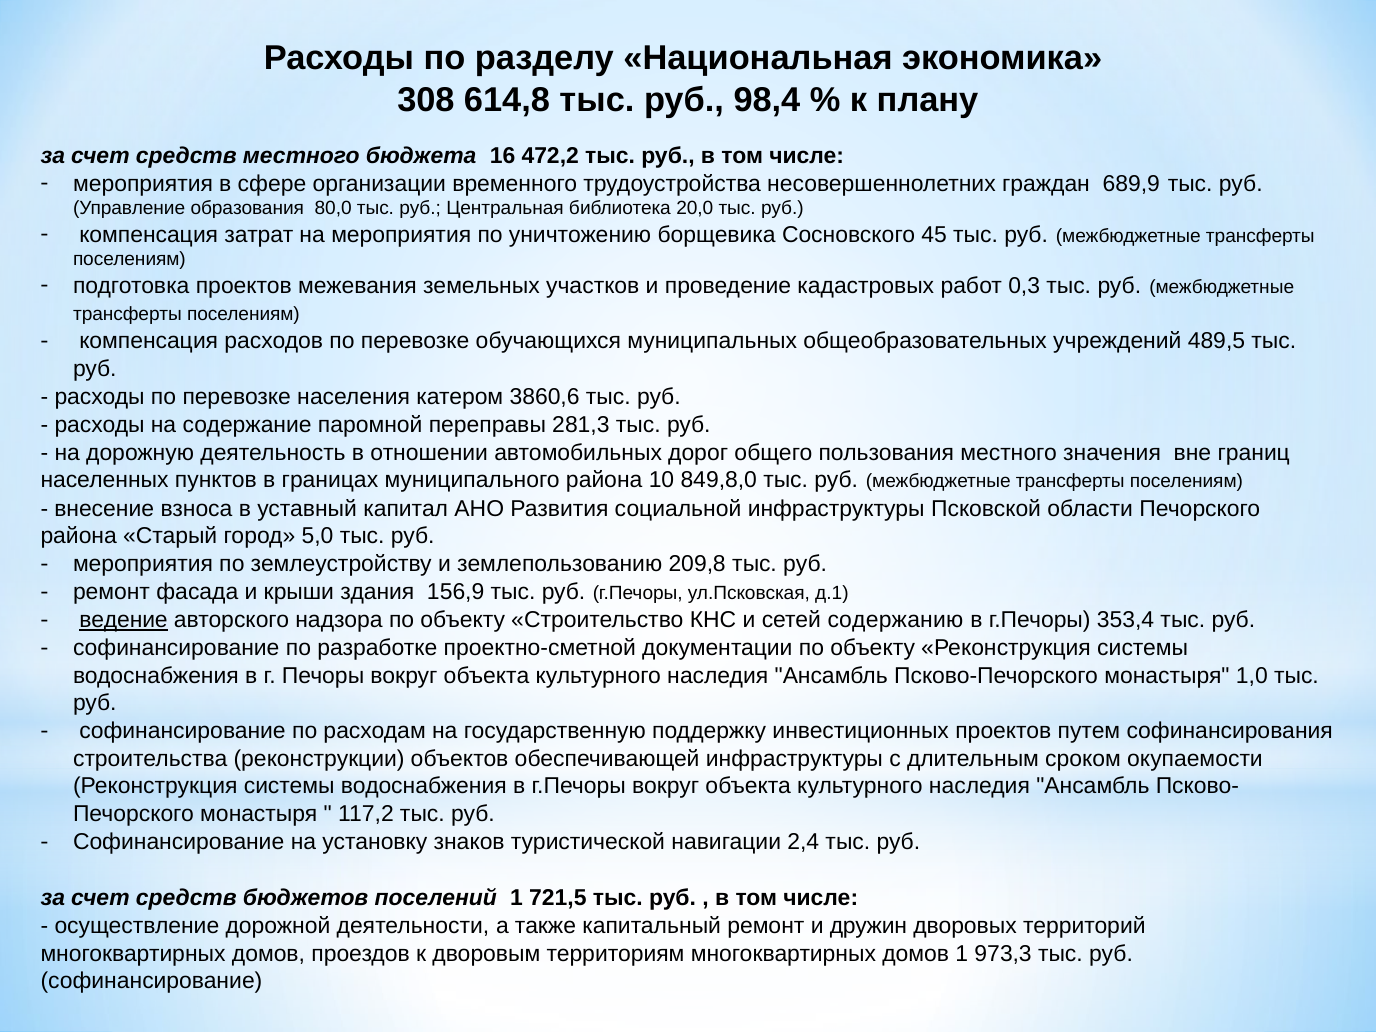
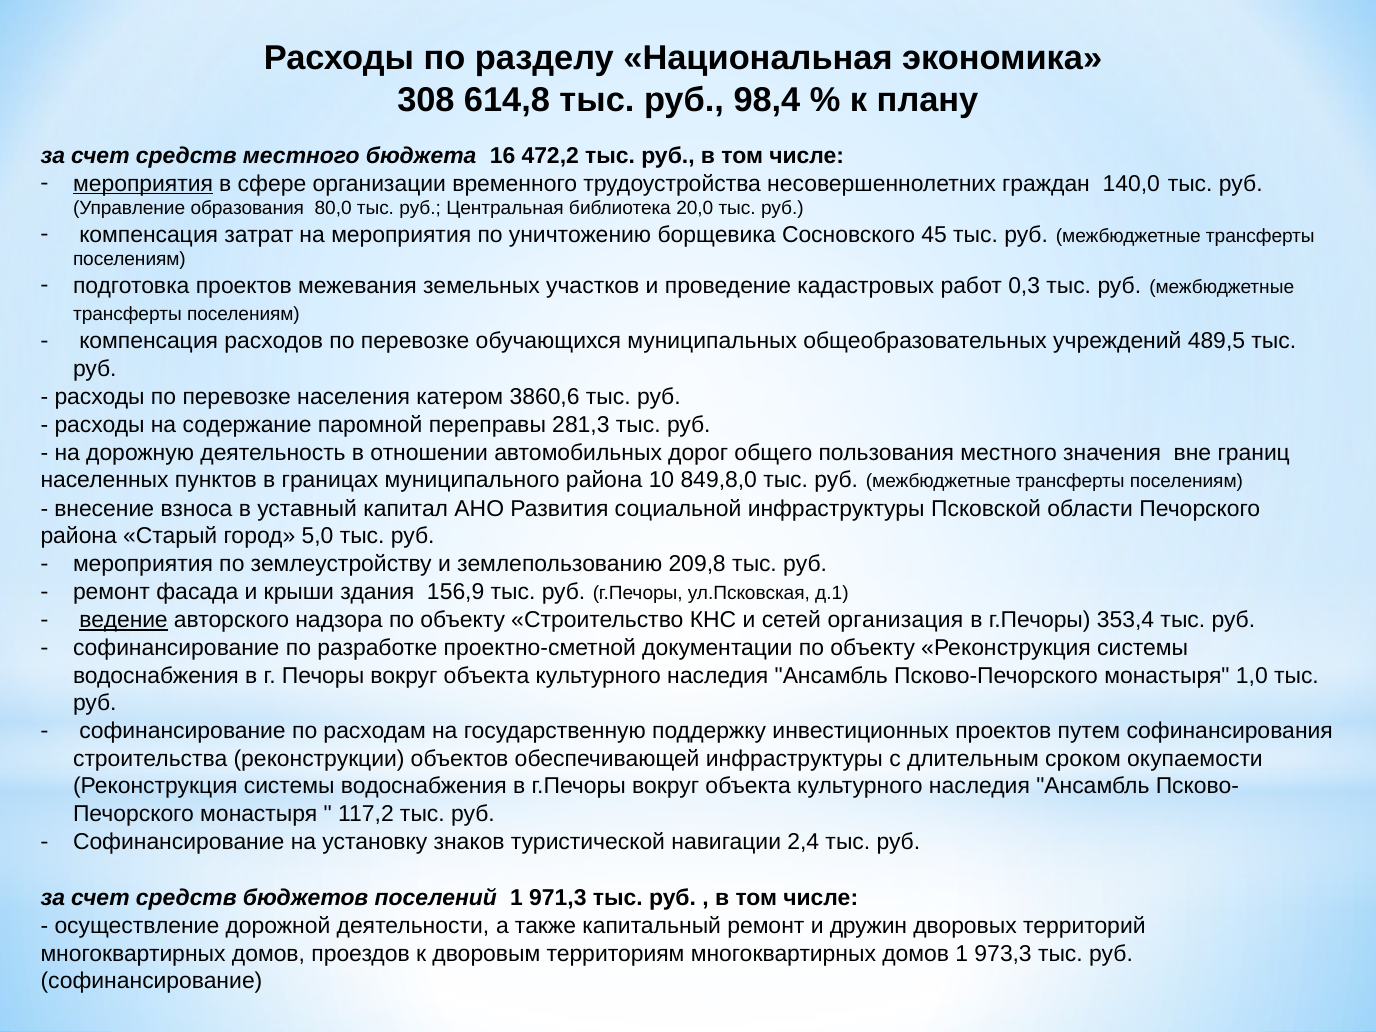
мероприятия underline: none -> present (143, 184)
689,9: 689,9 -> 140,0 (1131, 184)
содержанию: содержанию -> организация (895, 620)
721,5: 721,5 -> 971,3 (558, 898)
